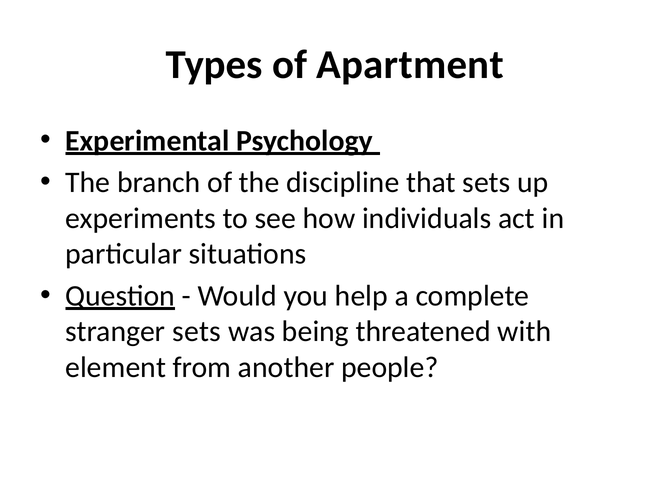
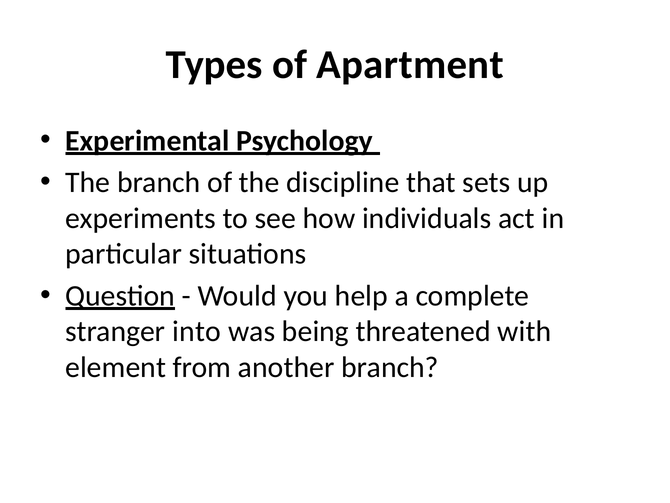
stranger sets: sets -> into (197, 331)
another people: people -> branch (390, 367)
